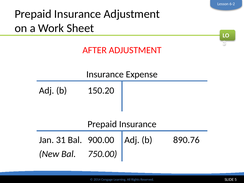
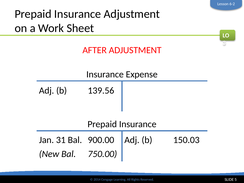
150.20: 150.20 -> 139.56 (101, 91)
890.76: 890.76 -> 150.03 (186, 140)
